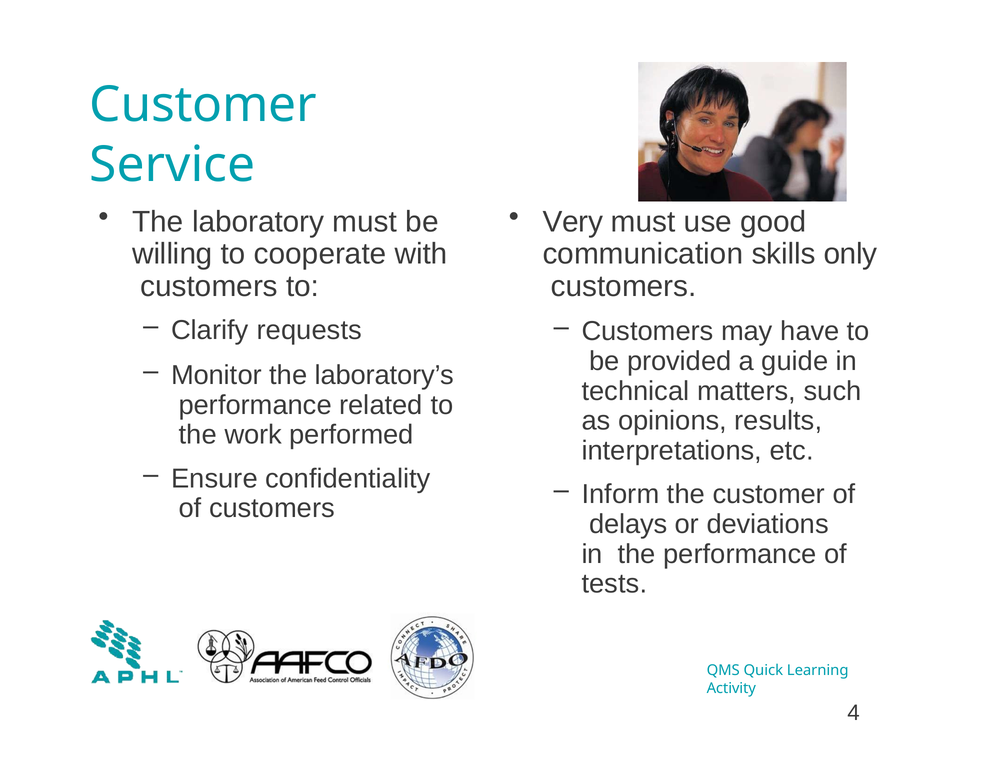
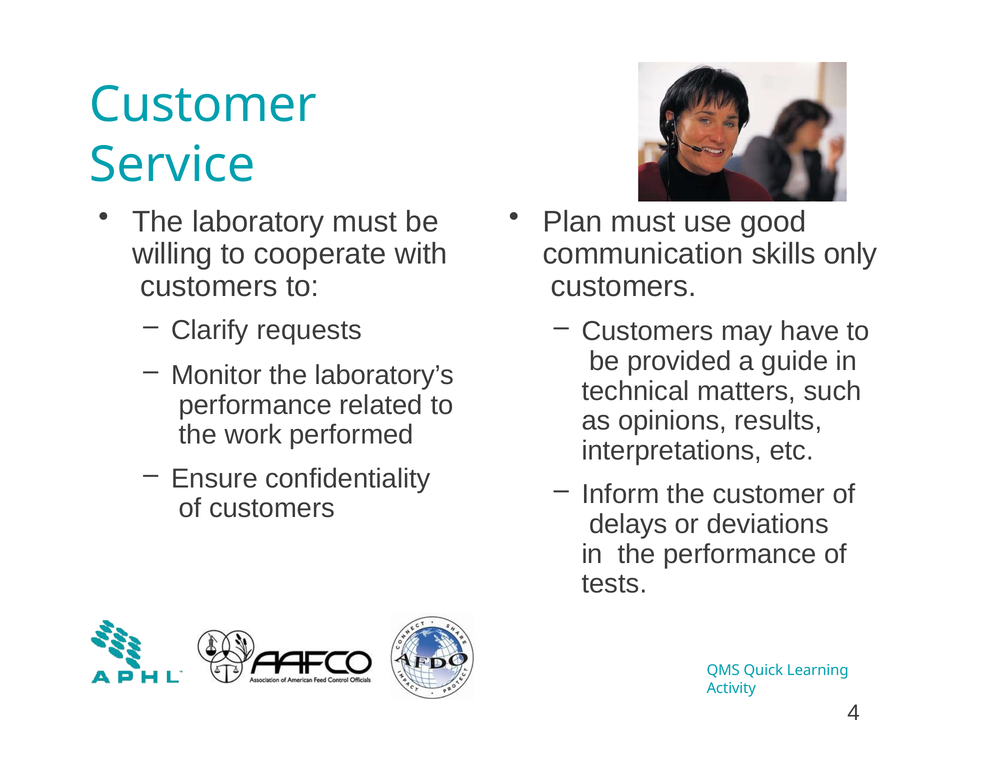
Very: Very -> Plan (573, 222)
